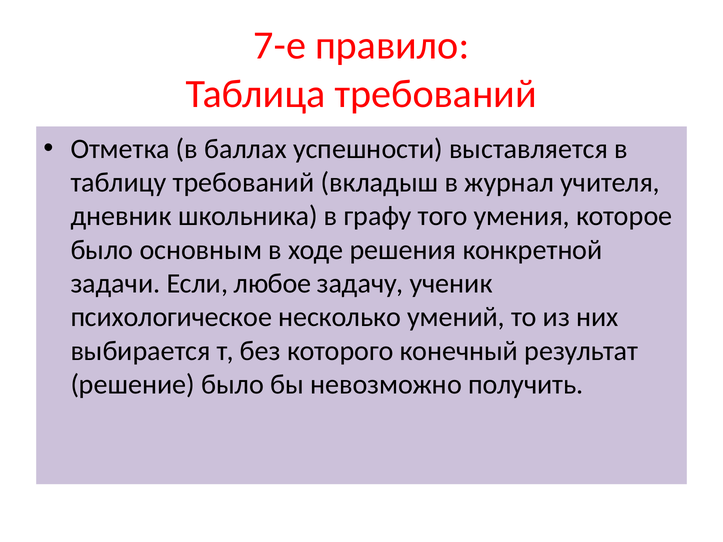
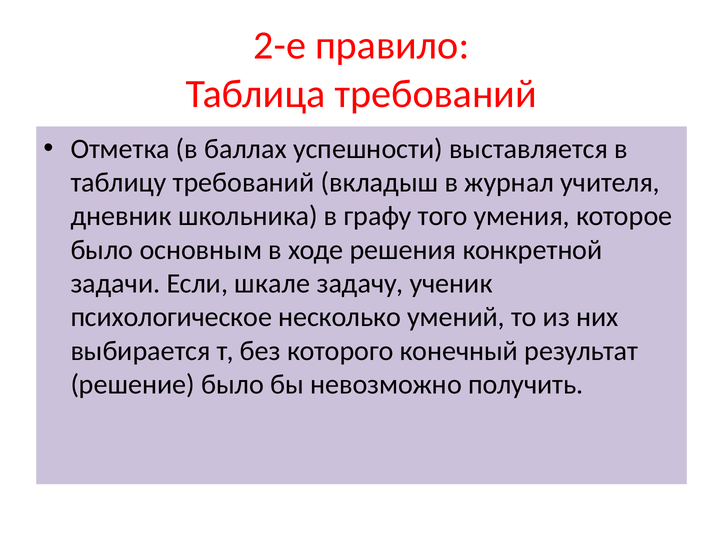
7-е: 7-е -> 2-е (280, 46)
любое: любое -> шкале (272, 284)
